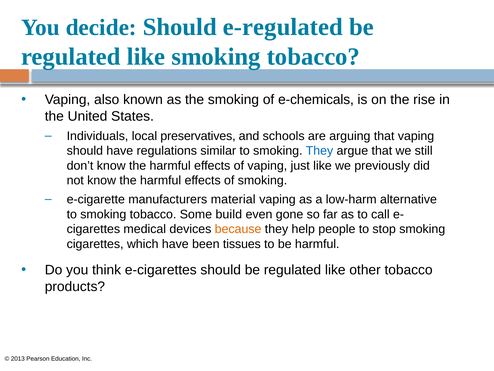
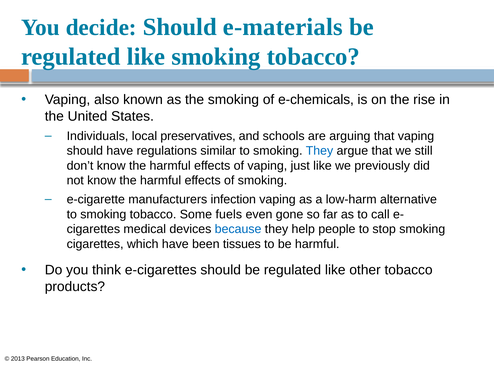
e-regulated: e-regulated -> e-materials (283, 27)
material: material -> infection (233, 199)
build: build -> fuels (229, 214)
because colour: orange -> blue (238, 229)
